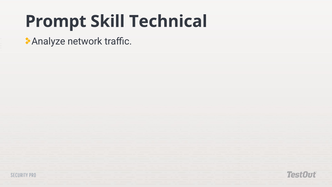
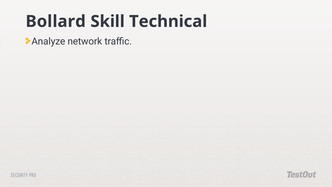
Prompt: Prompt -> Bollard (56, 21)
